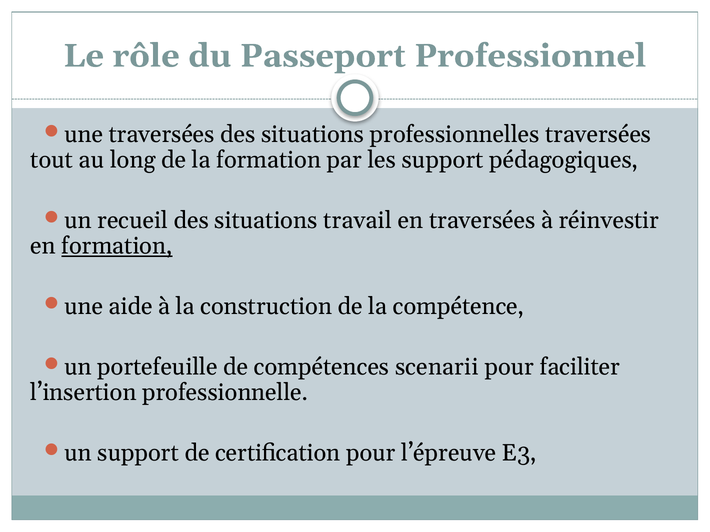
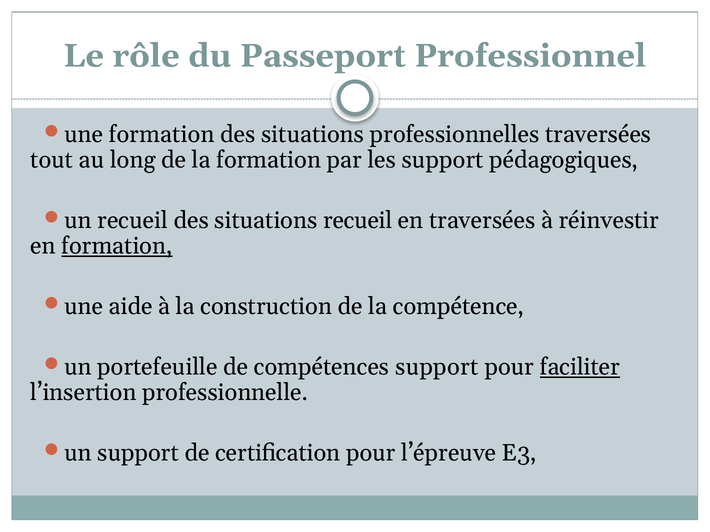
une traversées: traversées -> formation (162, 135)
situations travail: travail -> recueil (358, 221)
compétences scenarii: scenarii -> support (437, 367)
faciliter underline: none -> present (580, 367)
